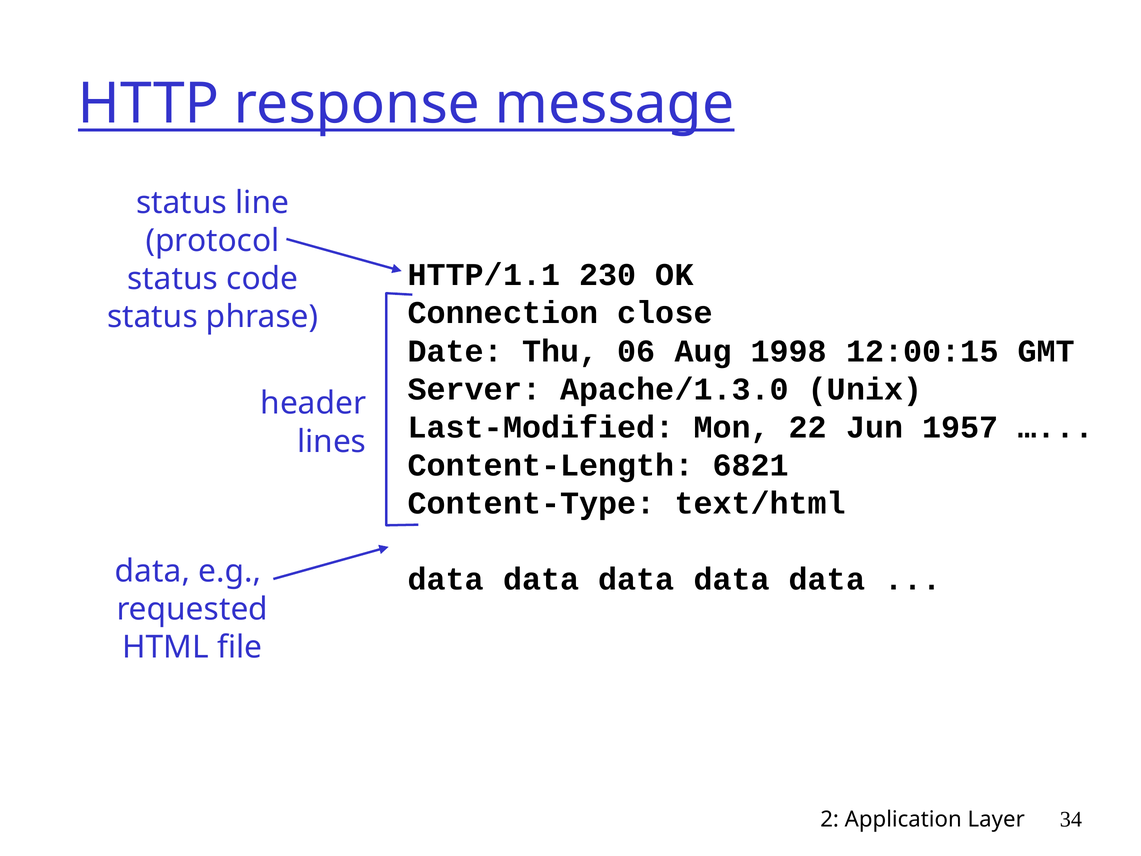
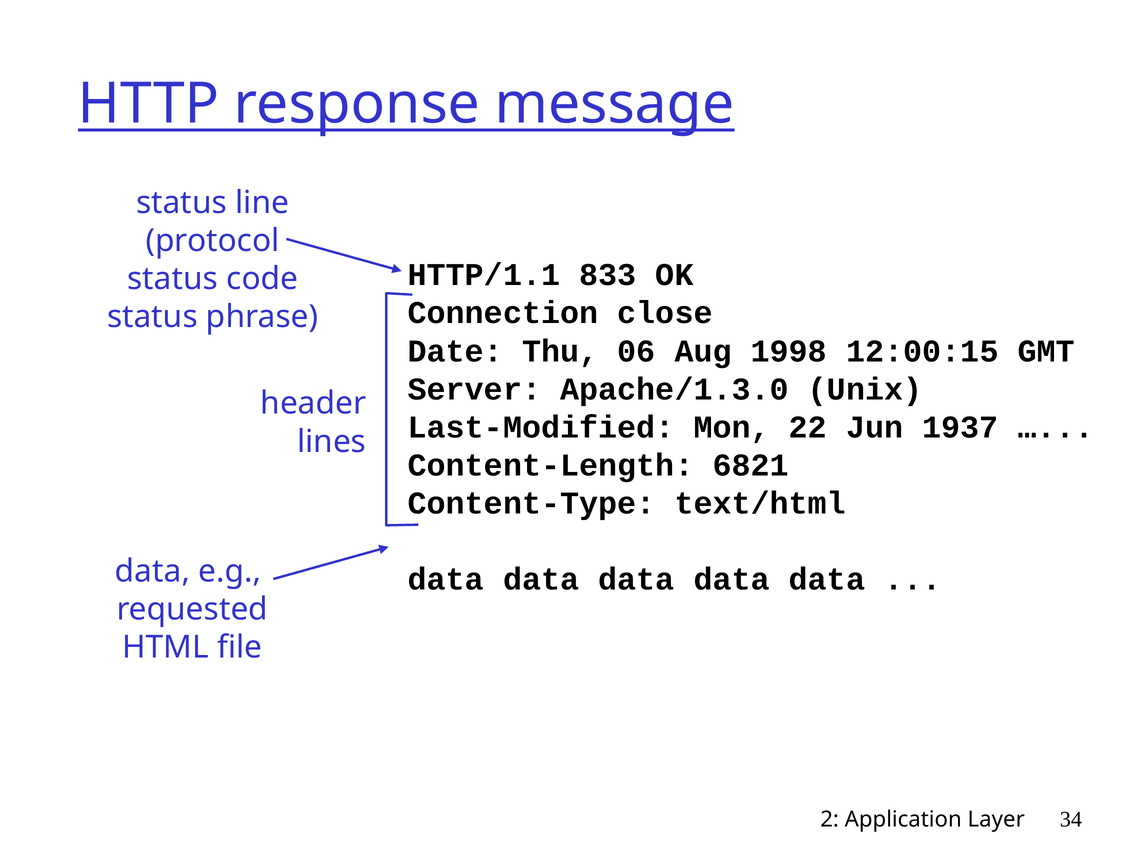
230: 230 -> 833 (608, 275)
1957: 1957 -> 1937 (960, 427)
